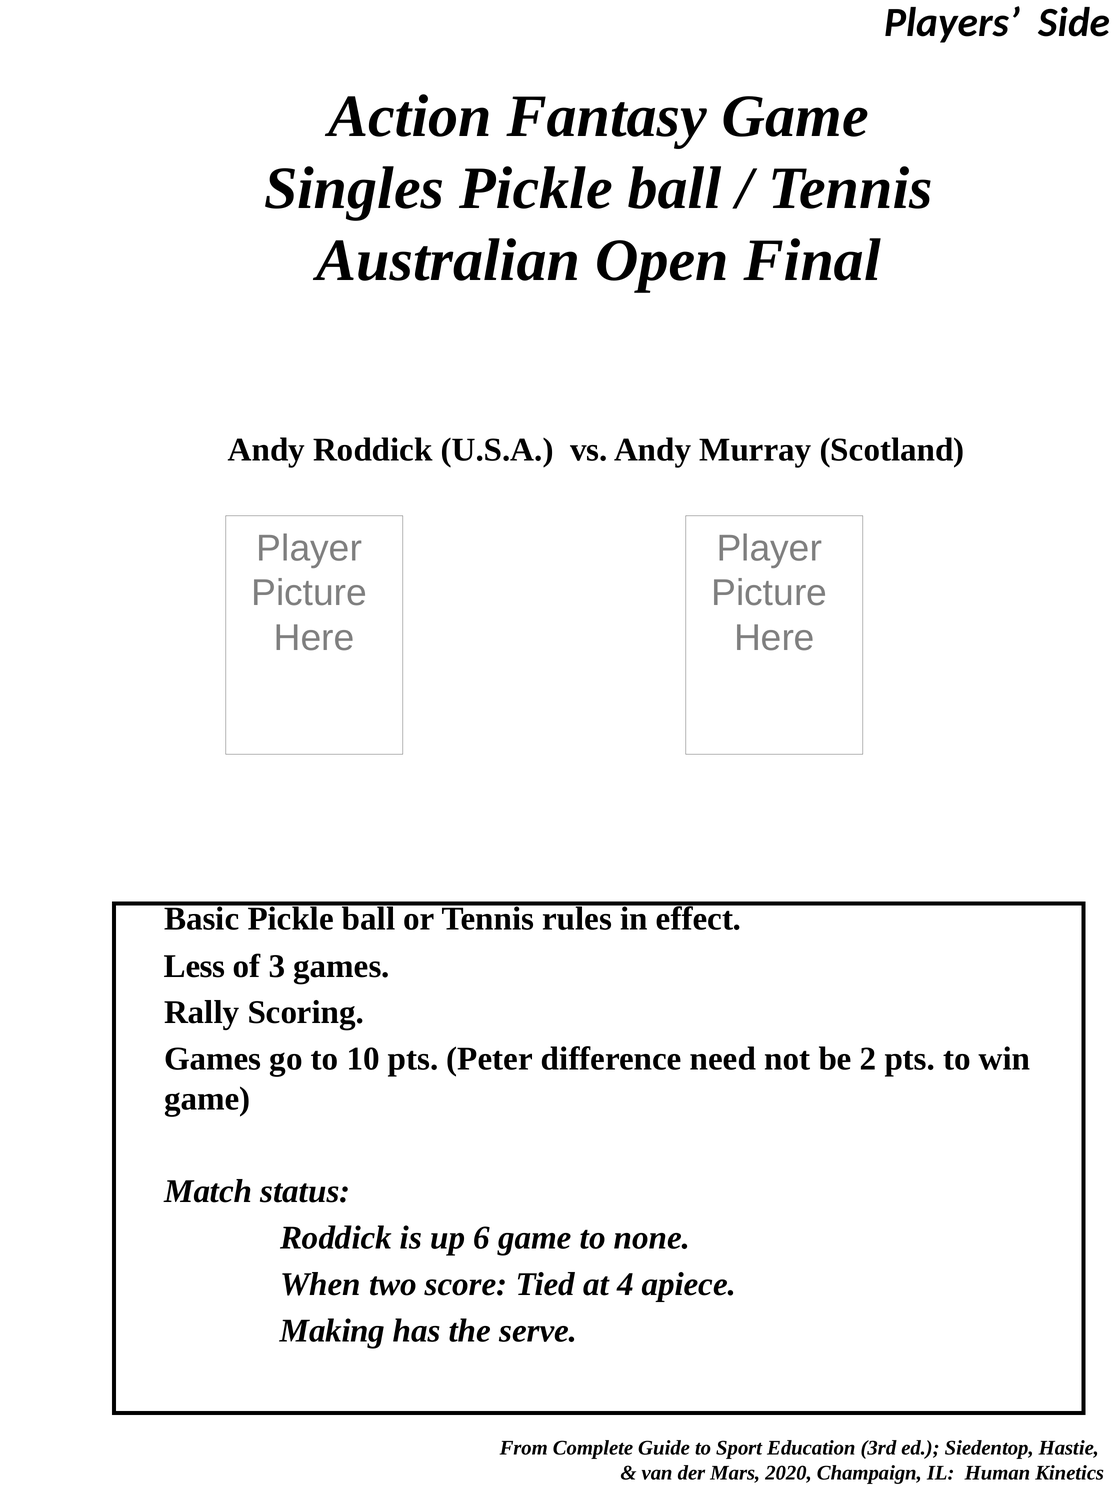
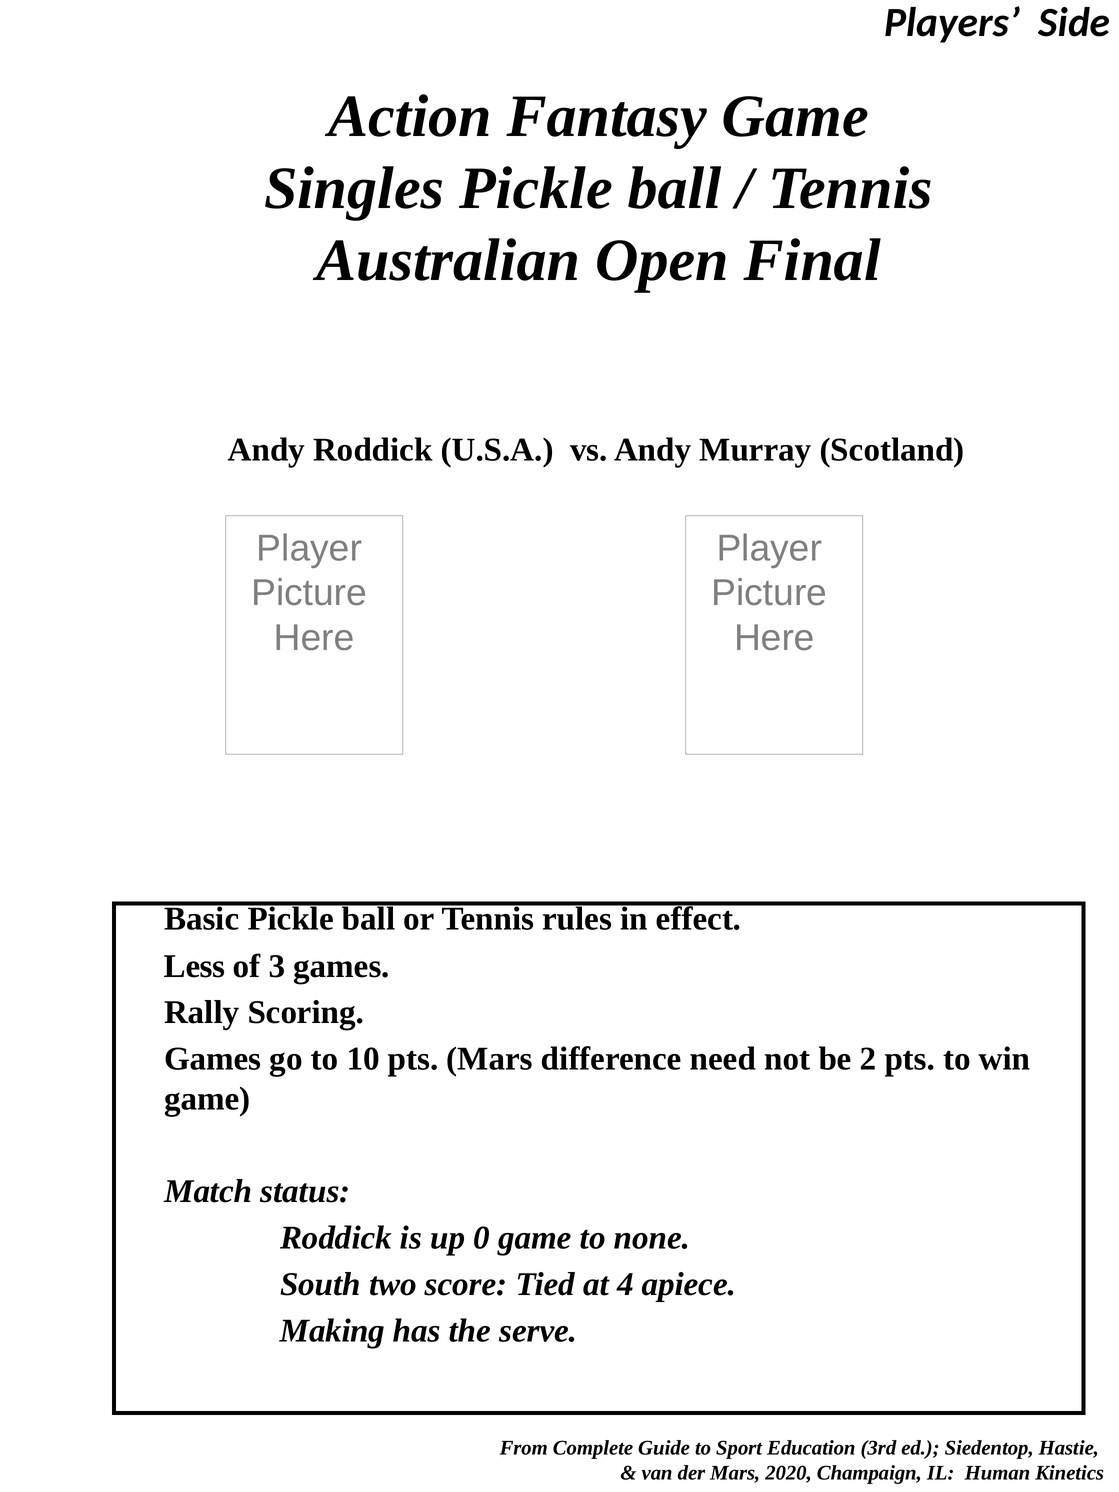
pts Peter: Peter -> Mars (490, 1059)
6: 6 -> 0 (482, 1238)
When: When -> South (320, 1284)
